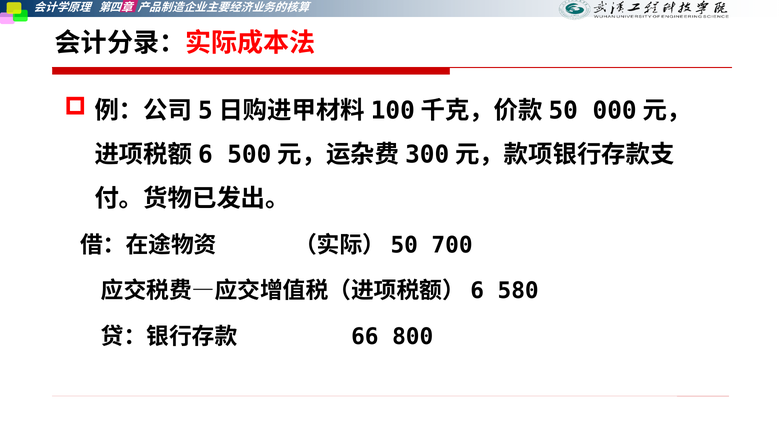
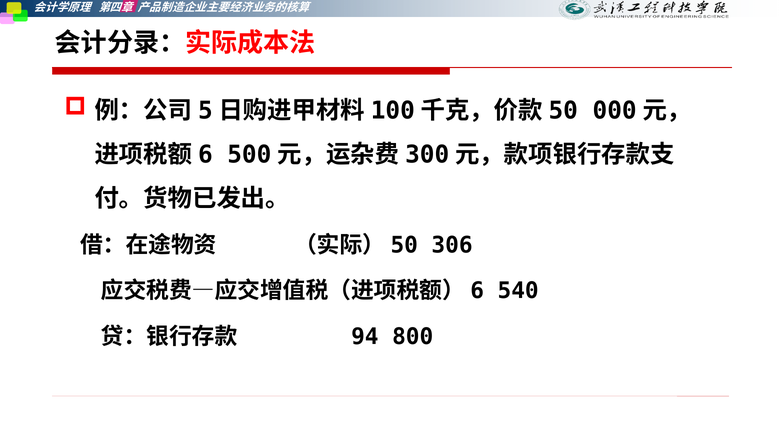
700: 700 -> 306 (452, 245)
580: 580 -> 540 (518, 290)
66: 66 -> 94 (365, 336)
